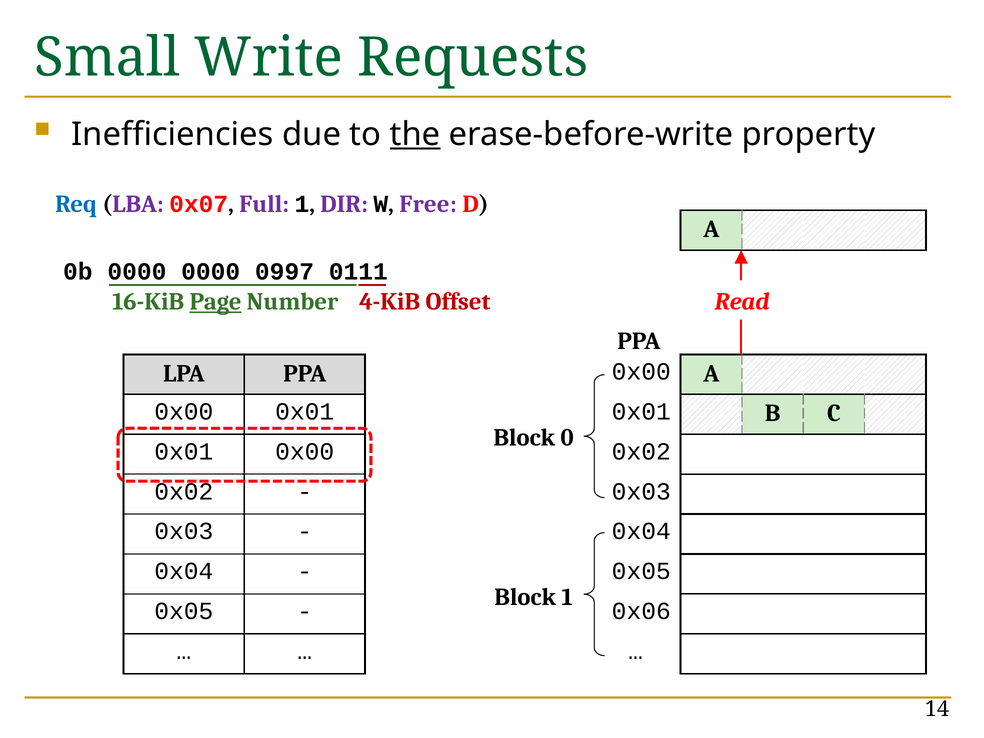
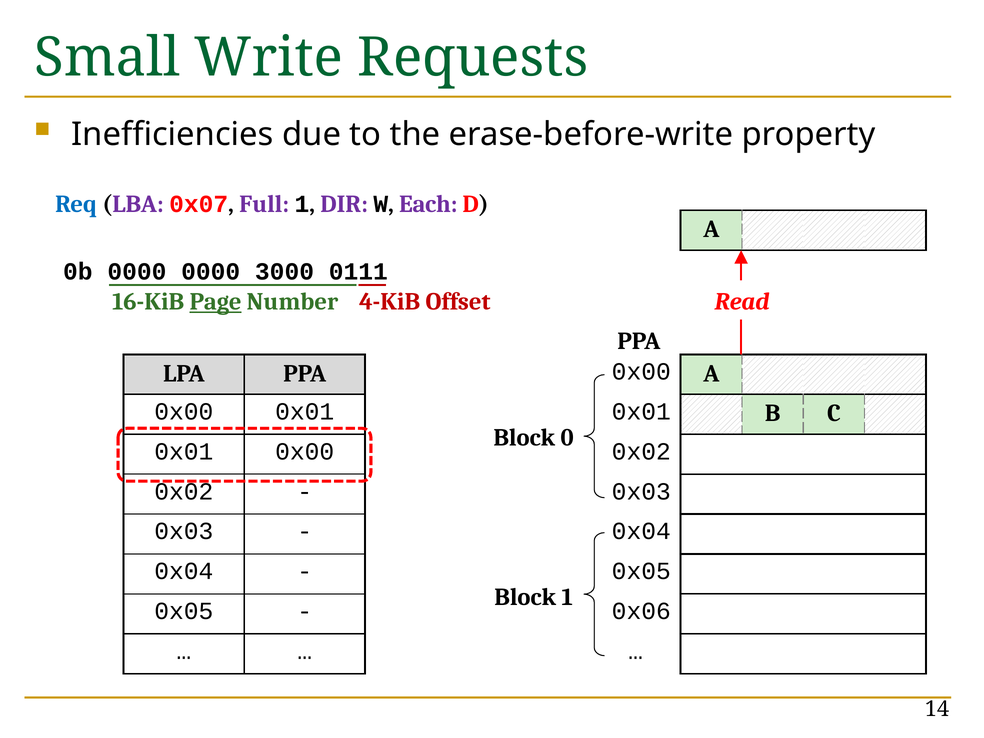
the underline: present -> none (415, 134)
Free: Free -> Each (428, 204)
0997: 0997 -> 3000 (285, 272)
